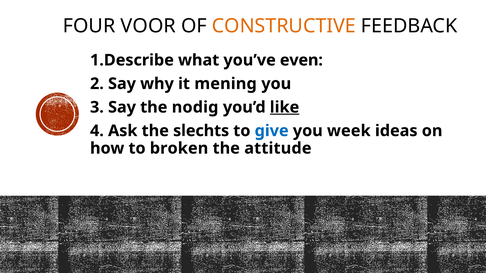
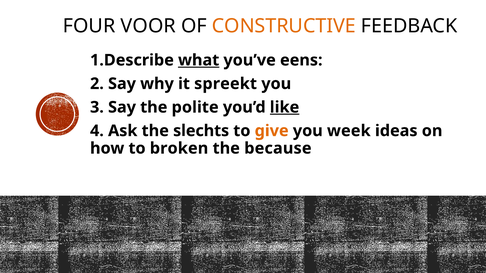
what underline: none -> present (199, 60)
even: even -> eens (301, 60)
mening: mening -> spreekt (226, 84)
nodig: nodig -> polite (195, 107)
give colour: blue -> orange (272, 131)
attitude: attitude -> because (278, 148)
